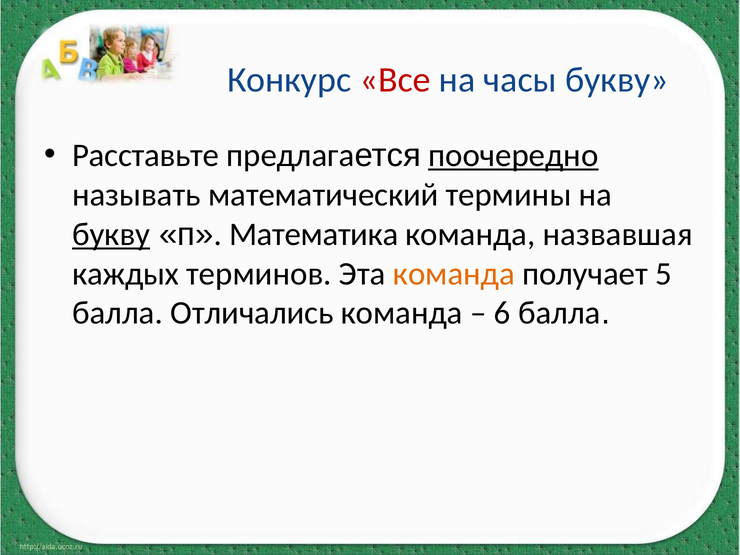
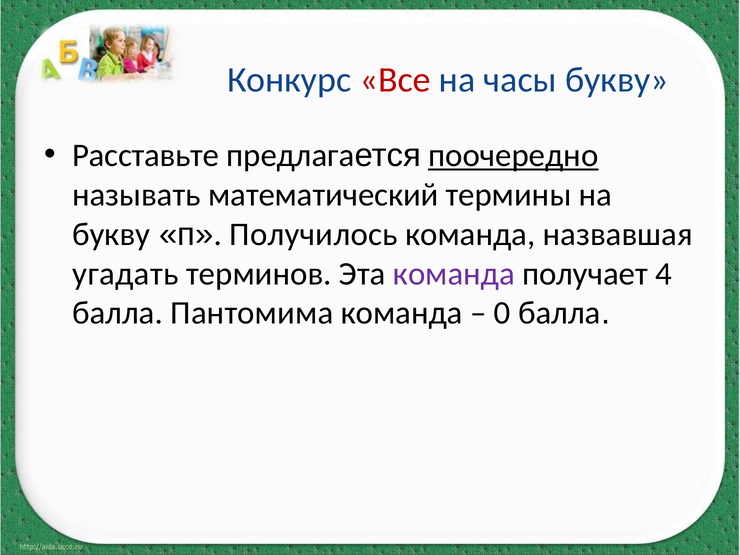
букву underline: present -> none (111, 234)
Математика: Математика -> Получилось (314, 234)
каждых: каждых -> угадать (125, 274)
команда colour: orange -> purple (454, 274)
5: 5 -> 4 (664, 274)
Отличались: Отличались -> Пантомима (252, 313)
6: 6 -> 0 (502, 313)
